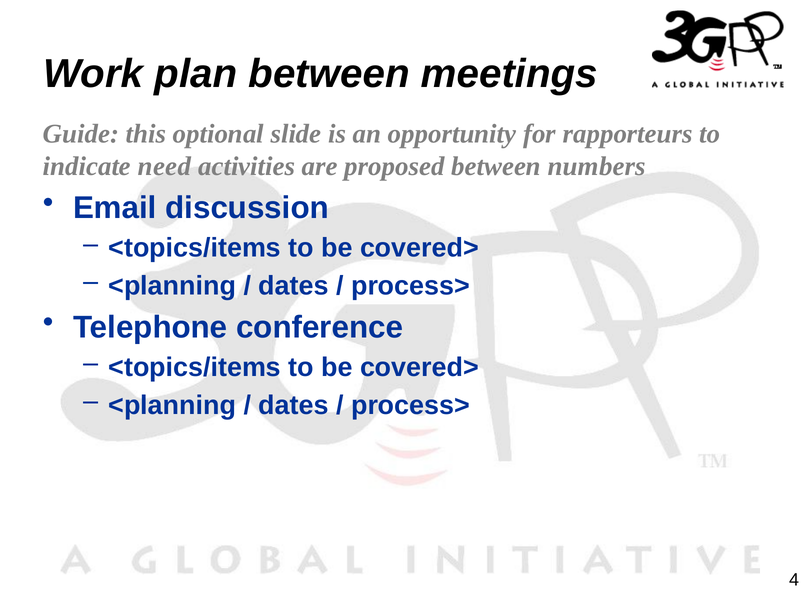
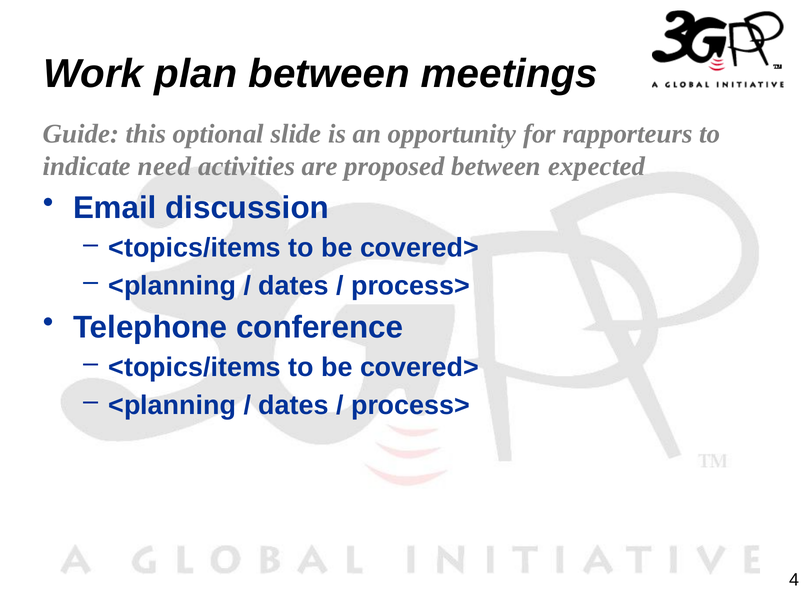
numbers: numbers -> expected (597, 166)
